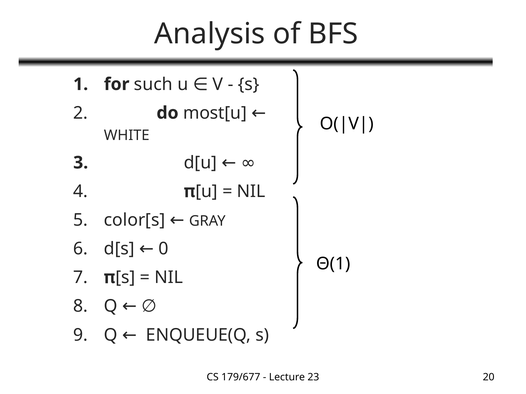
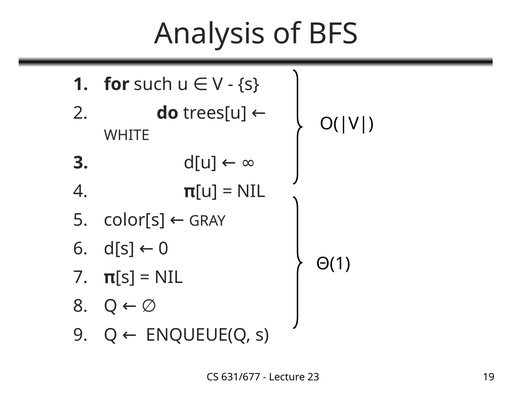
most[u: most[u -> trees[u (215, 113)
179/677: 179/677 -> 631/677 (241, 377)
20: 20 -> 19 (489, 377)
